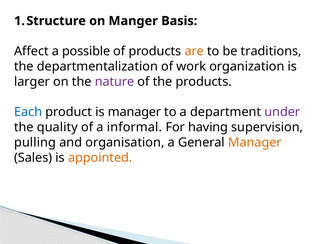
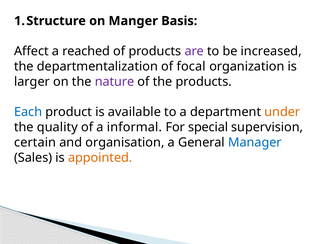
possible: possible -> reached (86, 51)
are colour: orange -> purple (194, 51)
traditions: traditions -> increased (271, 51)
work: work -> focal (191, 67)
is manager: manager -> available (134, 112)
under colour: purple -> orange (282, 112)
having: having -> special (208, 128)
pulling: pulling -> certain (35, 143)
Manager colour: orange -> blue (255, 143)
